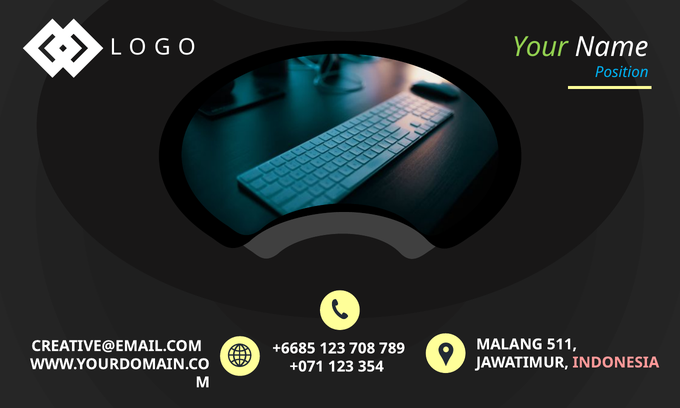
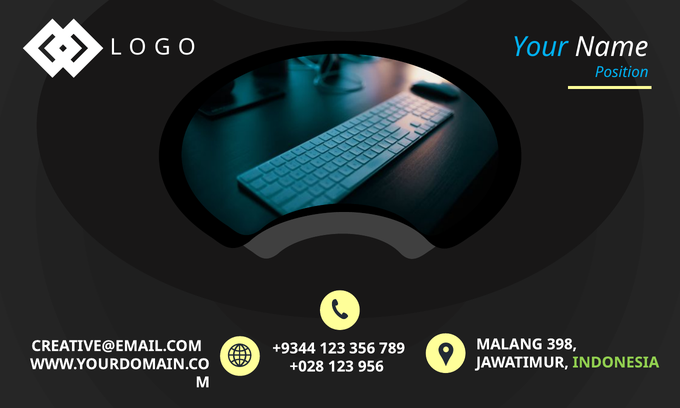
Your colour: light green -> light blue (540, 47)
511: 511 -> 398 (562, 344)
+6685: +6685 -> +9344 (294, 348)
708: 708 -> 356 (362, 348)
INDONESIA colour: pink -> light green (616, 362)
+071: +071 -> +028 (307, 367)
354: 354 -> 956 (371, 367)
